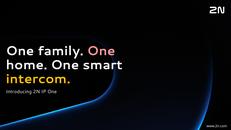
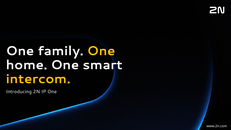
One colour: pink -> yellow (101, 51)
